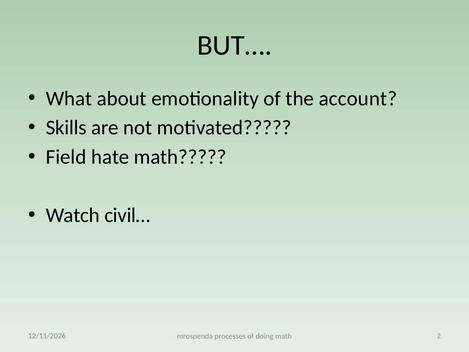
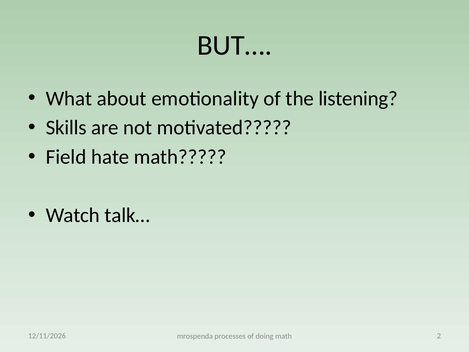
account: account -> listening (358, 98)
civil…: civil… -> talk… (127, 215)
